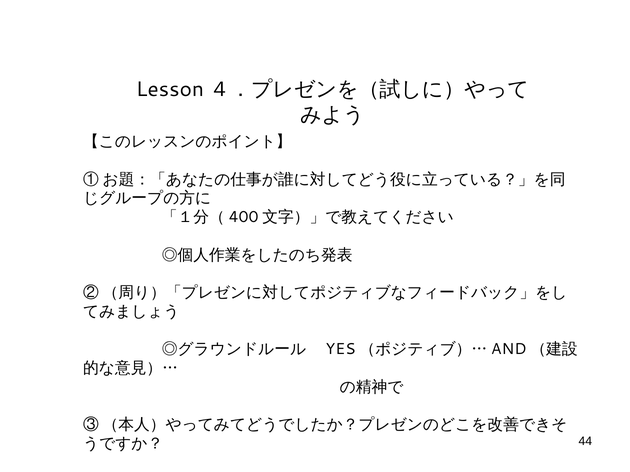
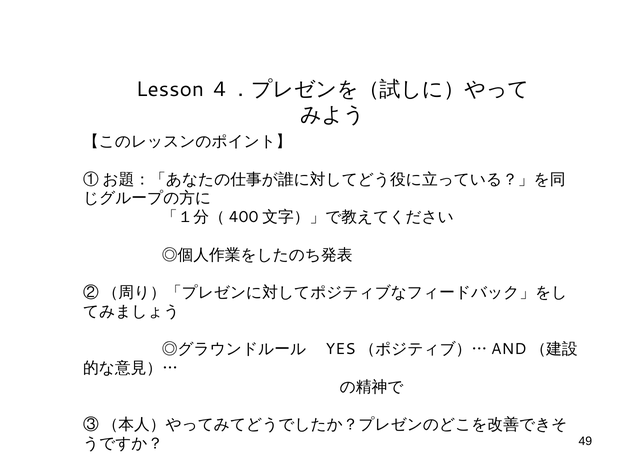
44: 44 -> 49 (585, 442)
